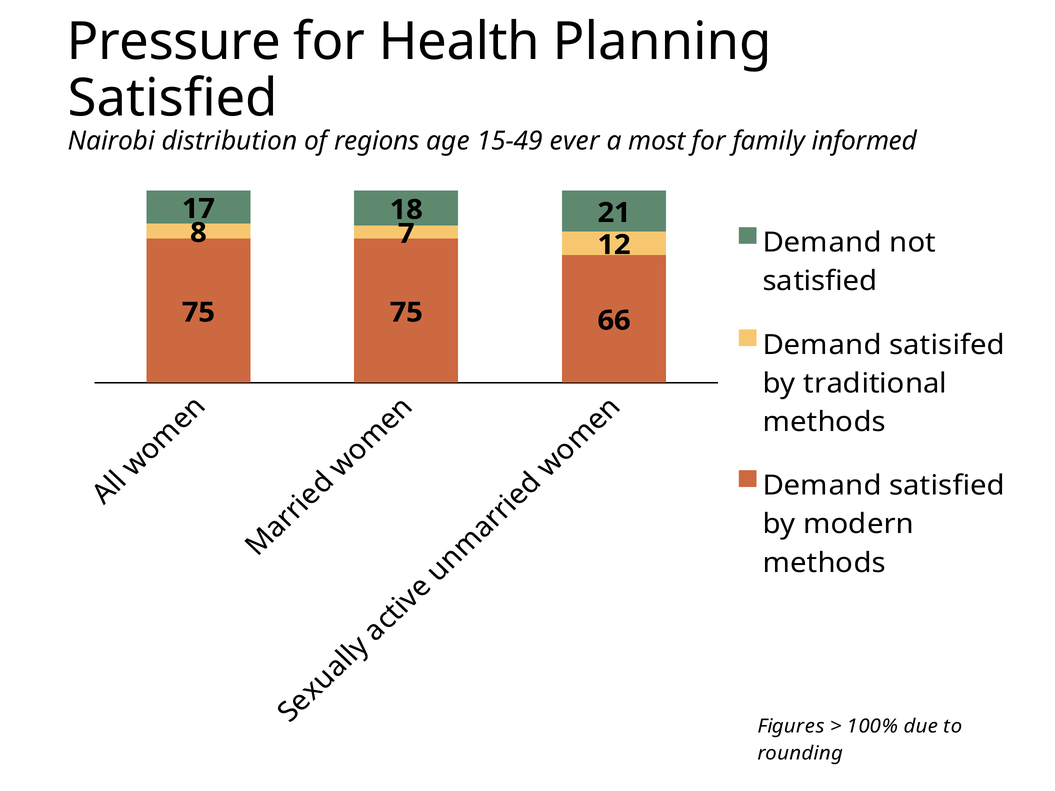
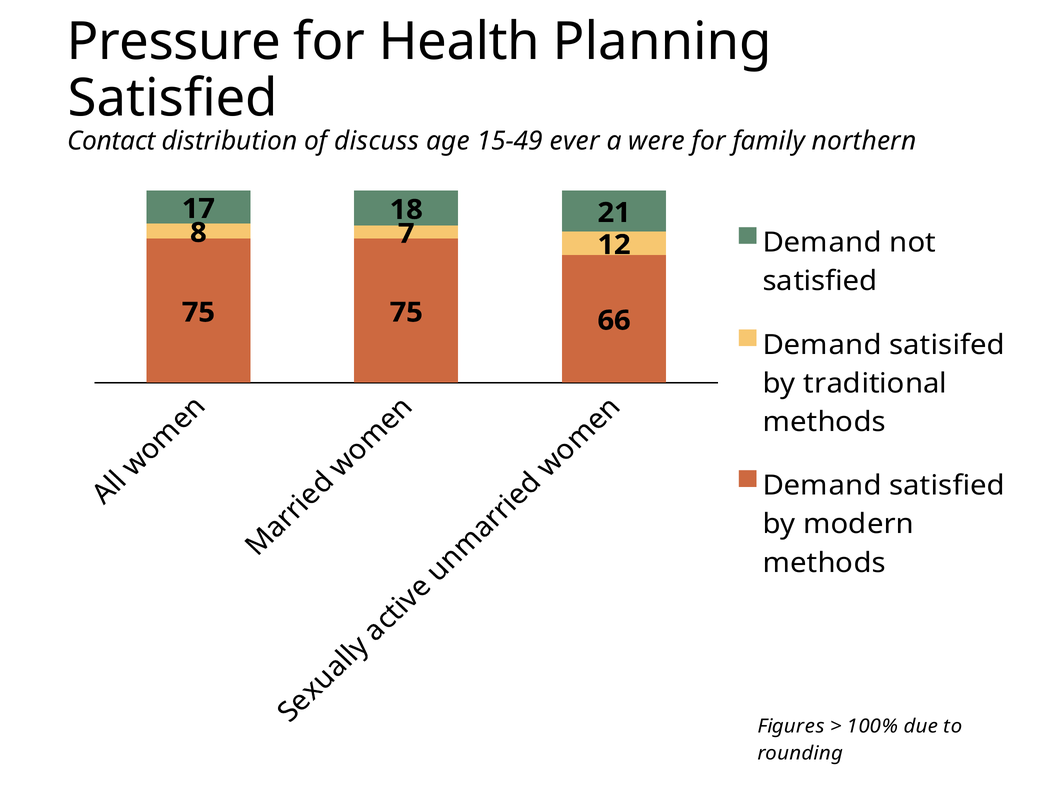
Nairobi: Nairobi -> Contact (111, 141)
regions: regions -> discuss (377, 141)
most: most -> were (657, 141)
informed: informed -> northern (864, 141)
